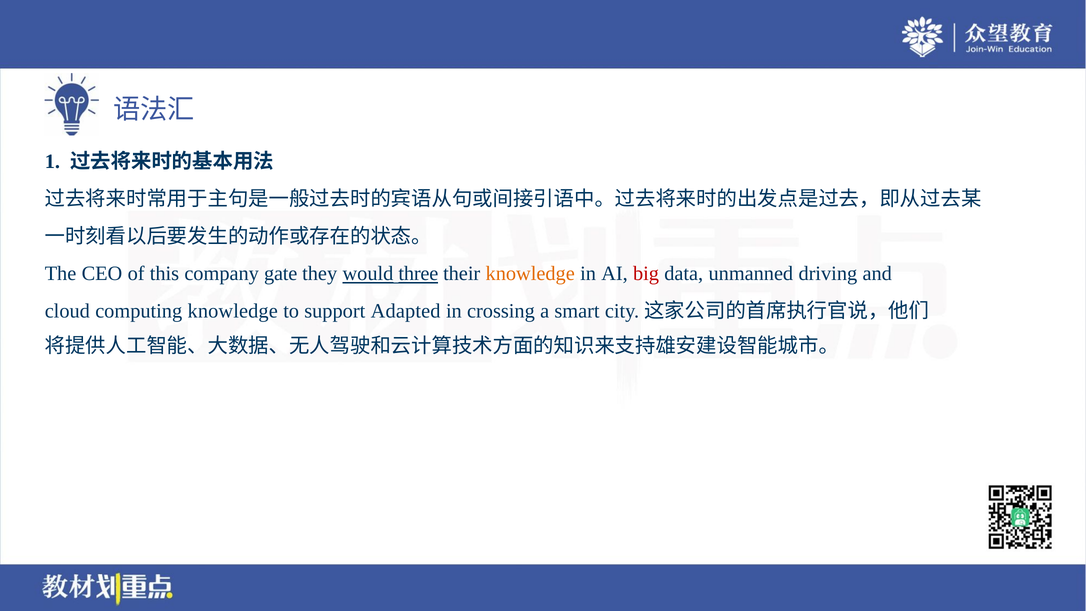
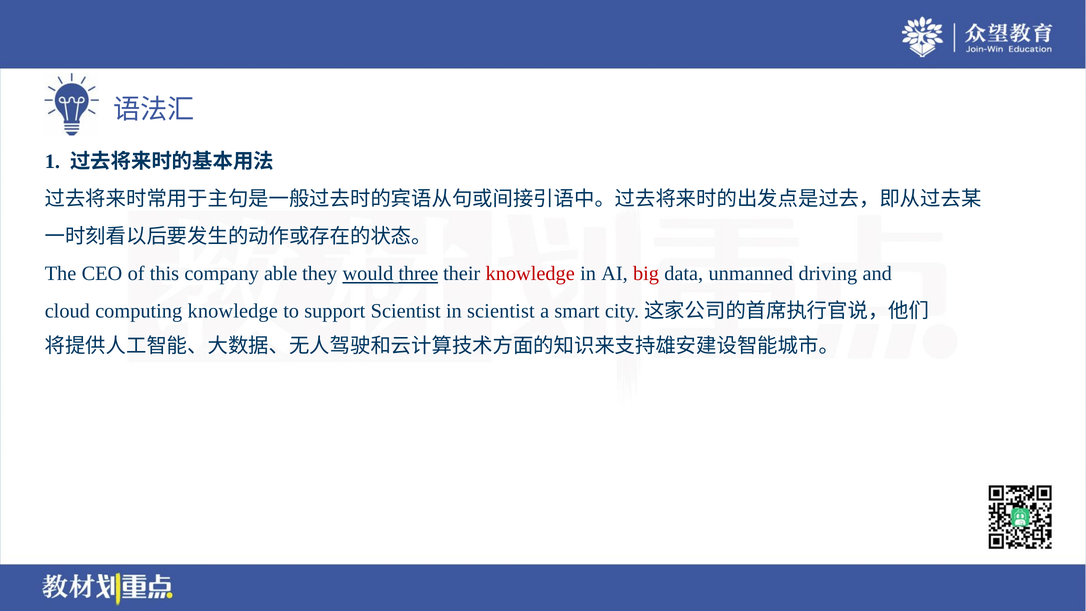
gate: gate -> able (281, 274)
knowledge colour: orange -> red (530, 274)
support Adapted: Adapted -> Scientist (406, 311)
in crossing: crossing -> scientist (501, 311)
